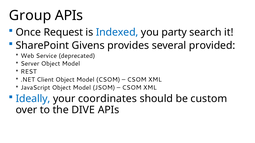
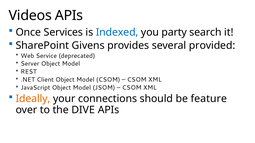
Group: Group -> Videos (30, 15)
Request: Request -> Services (63, 32)
Ideally colour: blue -> orange (33, 99)
coordinates: coordinates -> connections (108, 99)
custom: custom -> feature (209, 99)
